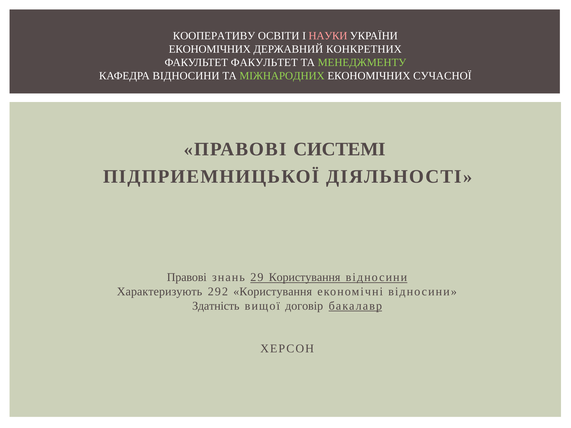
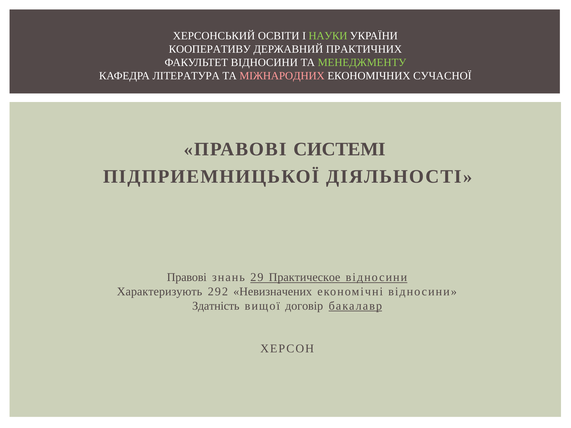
КООПЕРАТИВУ: КООПЕРАТИВУ -> ХЕРСОНСЬКИЙ (214, 36)
НАУКИ colour: pink -> light green (328, 36)
ЕКОНОМІЧНИХ: ЕКОНОМІЧНИХ -> КООПЕРАТИВУ (210, 49)
КОНКРЕТНИХ: КОНКРЕТНИХ -> ПРАКТИЧНИХ (364, 49)
ФАКУЛЬТЕТ ФАКУЛЬТЕТ: ФАКУЛЬТЕТ -> ВІДНОСИНИ (264, 63)
КАФЕДРА ВІДНОСИНИ: ВІДНОСИНИ -> ЛІТЕРАТУРА (186, 76)
МІЖНАРОДНИХ colour: light green -> pink (282, 76)
29 Користування: Користування -> Практическое (305, 277)
292 Користування: Користування -> Невизначених (273, 292)
